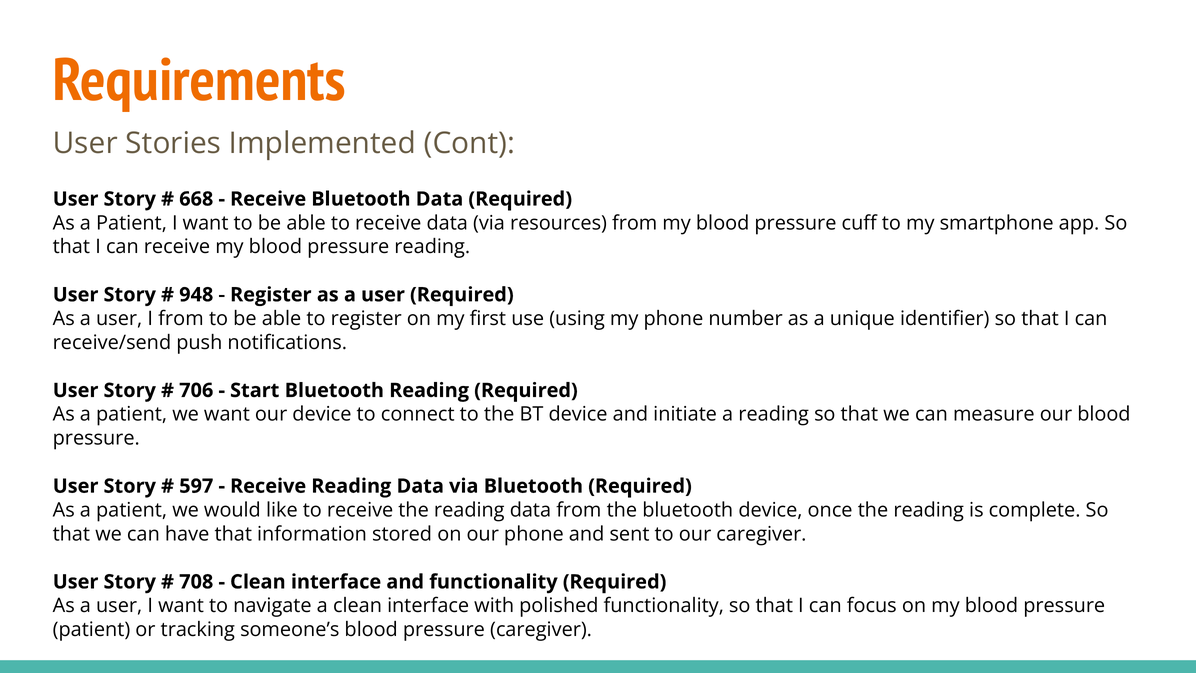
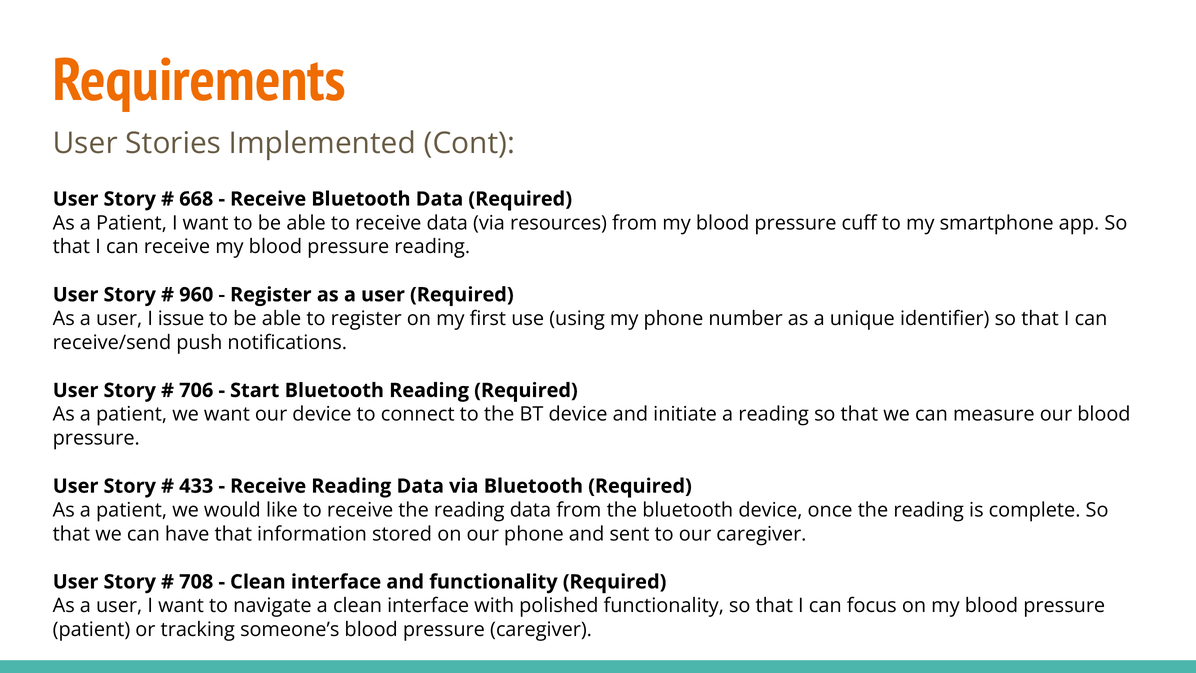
948: 948 -> 960 (196, 295)
I from: from -> issue (181, 319)
597: 597 -> 433 (196, 486)
